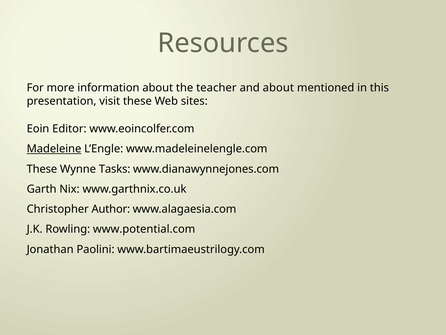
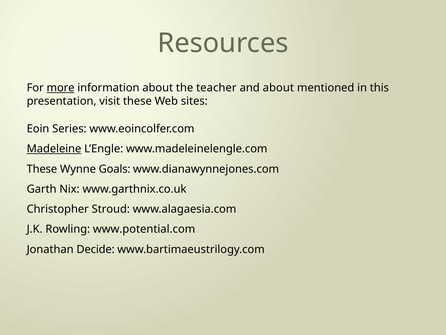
more underline: none -> present (61, 88)
Editor: Editor -> Series (69, 129)
Tasks: Tasks -> Goals (115, 169)
Author: Author -> Stroud (111, 209)
Paolini: Paolini -> Decide (96, 249)
